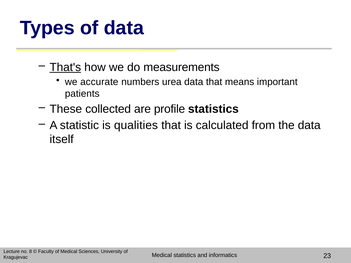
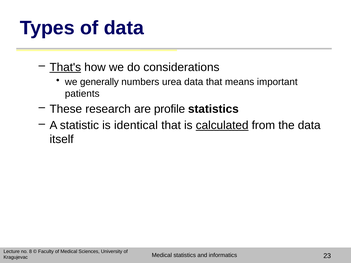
measurements: measurements -> considerations (181, 67)
accurate: accurate -> generally (99, 82)
collected: collected -> research (108, 109)
qualities: qualities -> identical (136, 125)
calculated underline: none -> present (222, 125)
